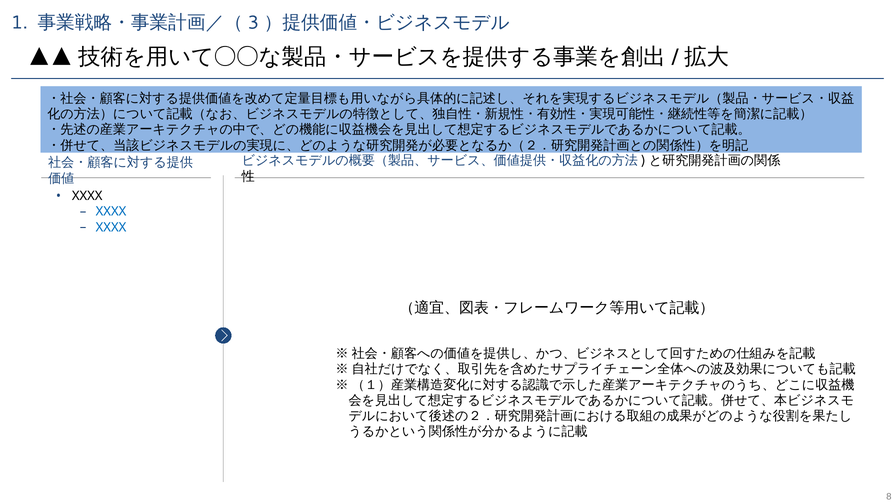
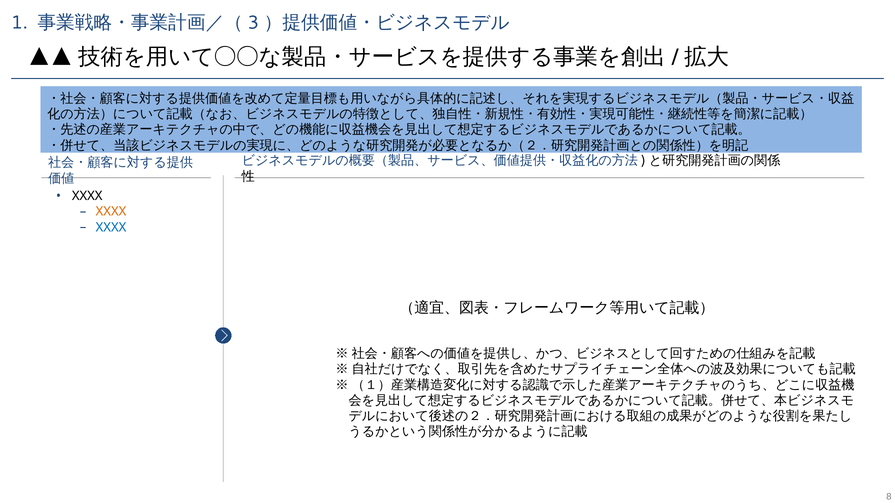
XXXX colour: blue -> orange (111, 212)
